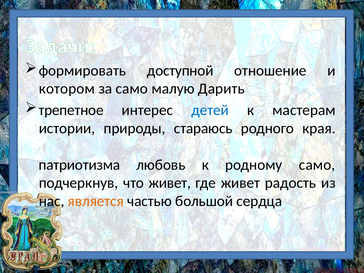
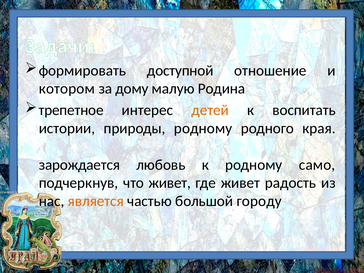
за само: само -> дому (132, 89)
Дарить: Дарить -> Родина (221, 89)
детей colour: blue -> orange (210, 110)
мастерам: мастерам -> воспитать (304, 110)
природы стараюсь: стараюсь -> родному (203, 128)
патриотизма: патриотизма -> зарождается (79, 165)
сердца: сердца -> городу (259, 201)
